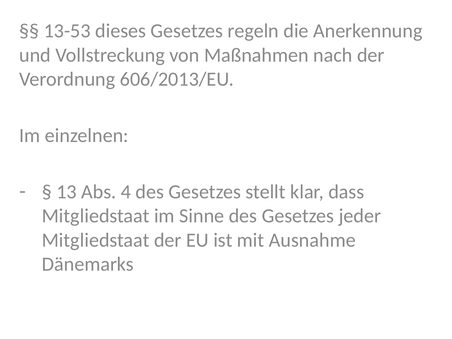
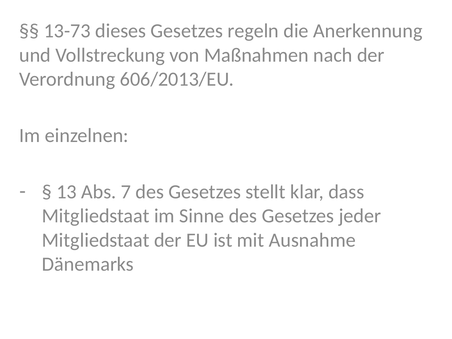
13-53: 13-53 -> 13-73 (67, 31)
4: 4 -> 7 (126, 192)
